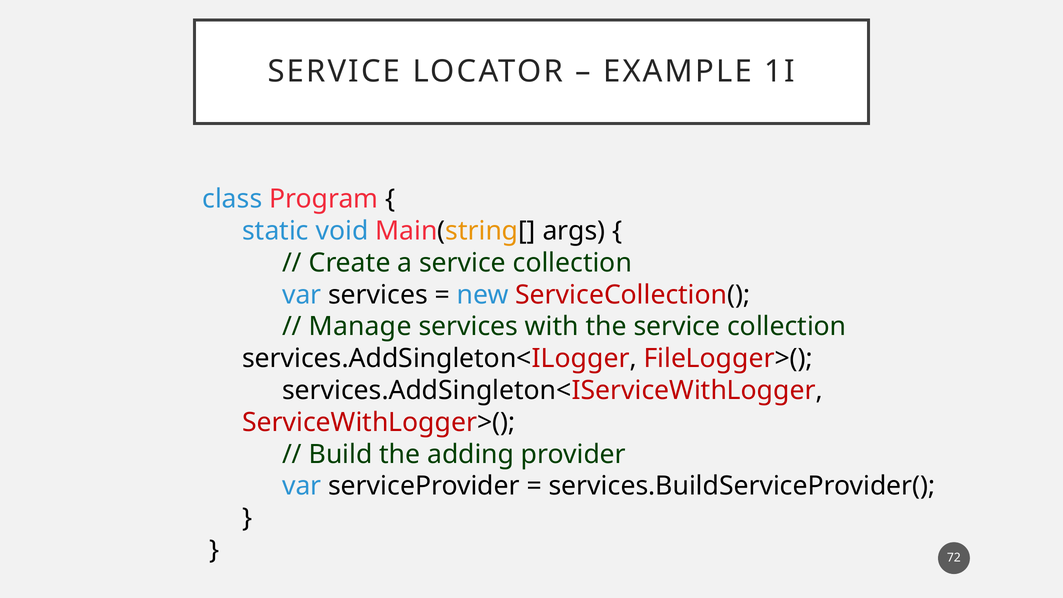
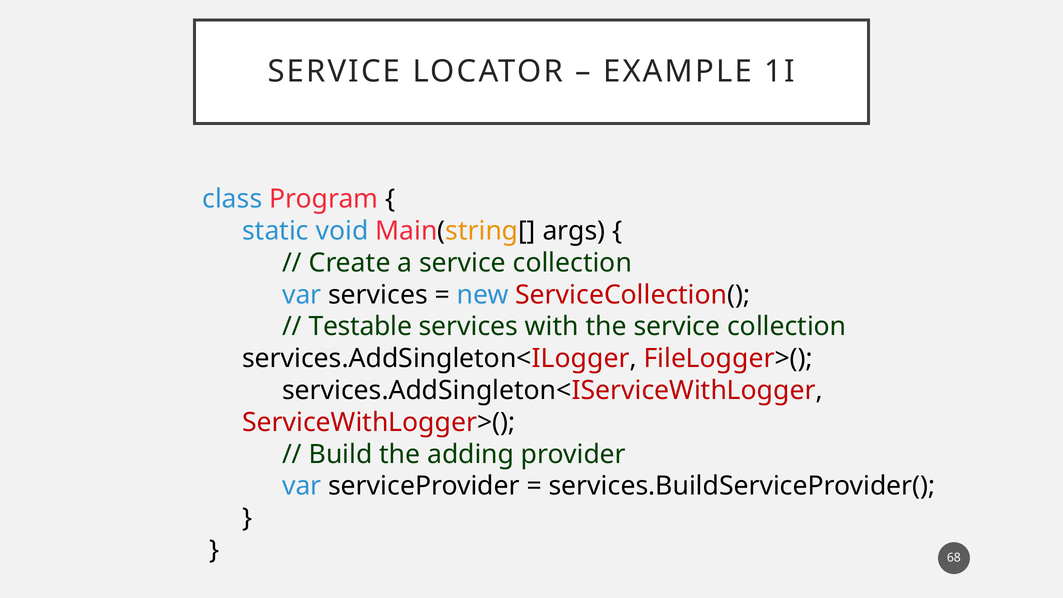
Manage: Manage -> Testable (360, 327)
72: 72 -> 68 (954, 558)
